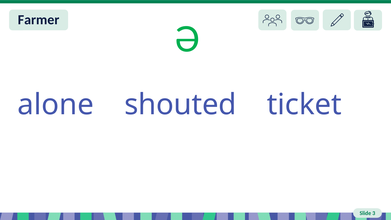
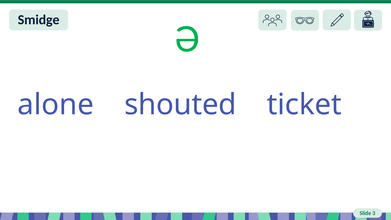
Farmer: Farmer -> Smidge (39, 20)
